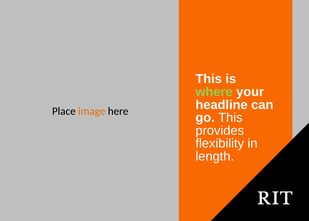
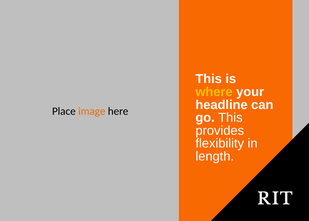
where colour: light green -> yellow (214, 92)
